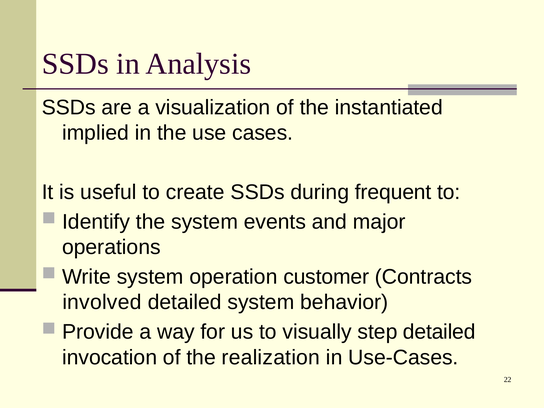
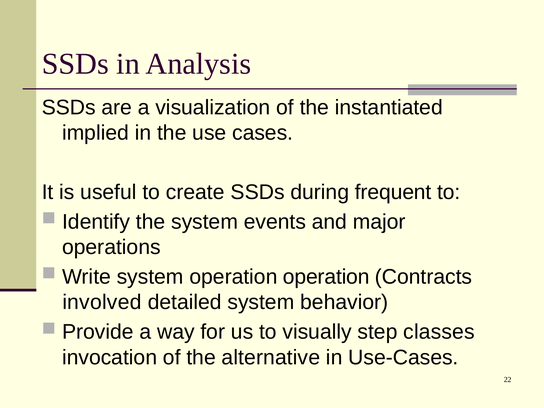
operation customer: customer -> operation (326, 277)
step detailed: detailed -> classes (439, 332)
realization: realization -> alternative (271, 357)
